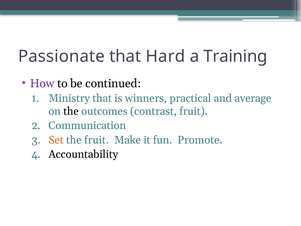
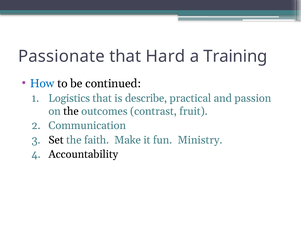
How colour: purple -> blue (42, 83)
Ministry: Ministry -> Logistics (69, 98)
winners: winners -> describe (146, 98)
average: average -> passion (253, 98)
Set colour: orange -> black (56, 140)
the fruit: fruit -> faith (97, 140)
Promote: Promote -> Ministry (200, 140)
